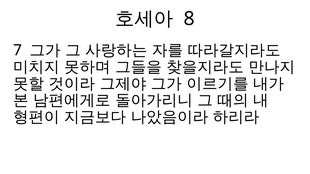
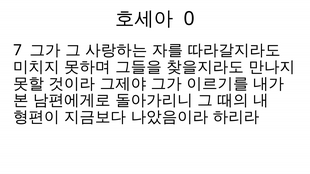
8: 8 -> 0 (189, 19)
